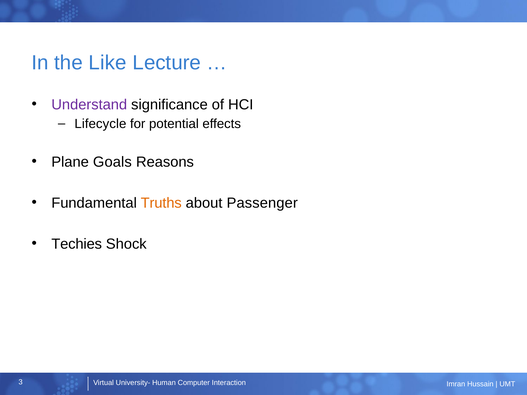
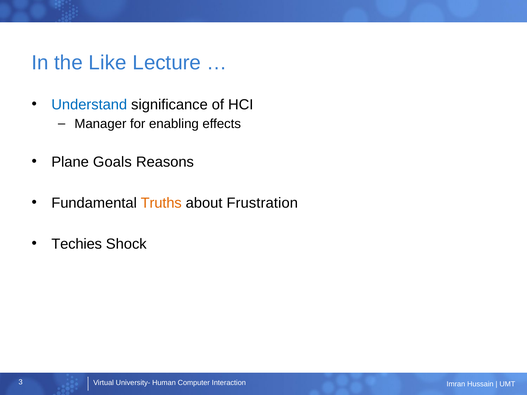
Understand colour: purple -> blue (89, 105)
Lifecycle: Lifecycle -> Manager (100, 124)
potential: potential -> enabling (174, 124)
Passenger: Passenger -> Frustration (262, 203)
